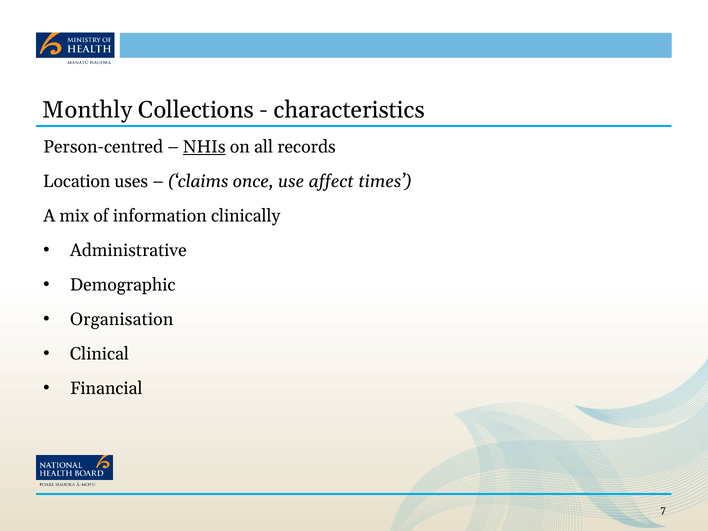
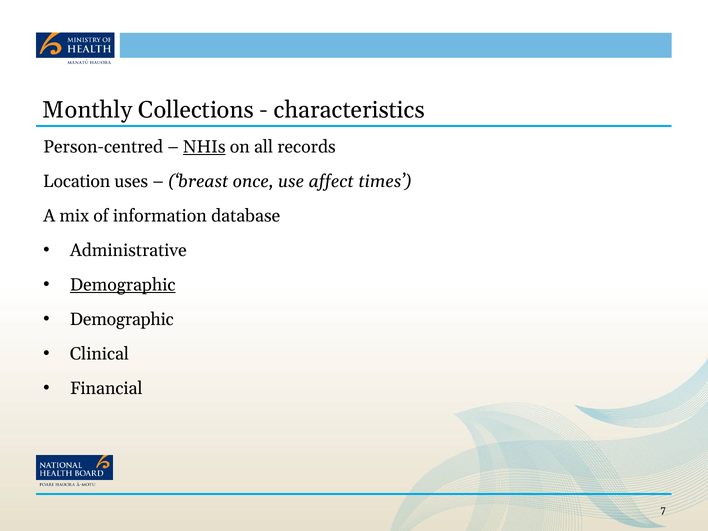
claims: claims -> breast (198, 182)
clinically: clinically -> database (246, 216)
Demographic underline: none -> present (123, 285)
Organisation: Organisation -> Demographic (122, 320)
